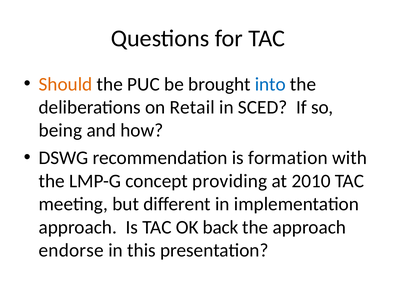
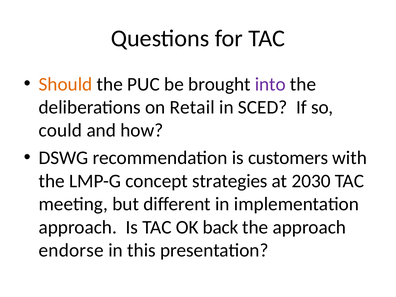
into colour: blue -> purple (270, 84)
being: being -> could (60, 130)
formation: formation -> customers (288, 158)
providing: providing -> strategies (230, 181)
2010: 2010 -> 2030 (311, 181)
